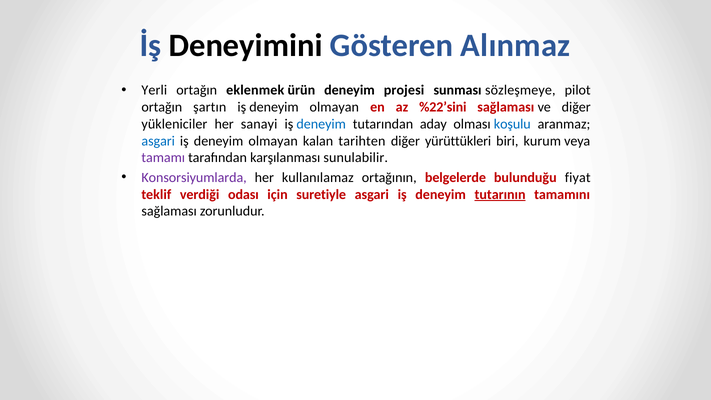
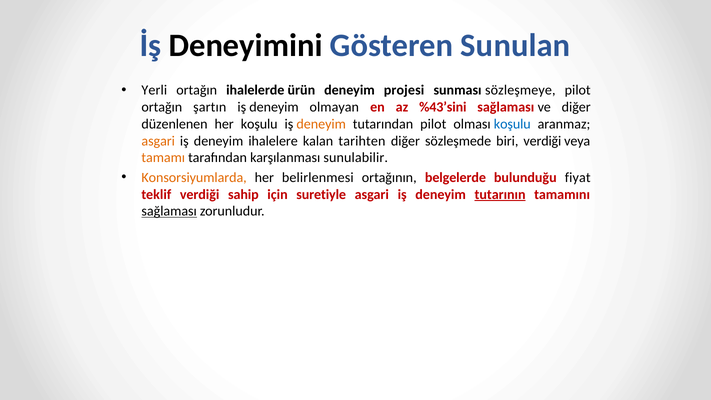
Alınmaz: Alınmaz -> Sunulan (515, 46)
eklenmek: eklenmek -> ihalelerde (255, 90)
%22’sini: %22’sini -> %43’sini (443, 107)
yükleniciler: yükleniciler -> düzenlenen (174, 124)
her sanayi: sanayi -> koşulu (259, 124)
deneyim colour: blue -> orange (321, 124)
tutarından aday: aday -> pilot (433, 124)
asgari colour: blue -> orange (158, 141)
olmayan: olmayan -> ihalelere (273, 141)
yürüttükleri: yürüttükleri -> sözleşmede (458, 141)
biri kurum: kurum -> verdiği (542, 141)
tamamı colour: purple -> orange (163, 158)
Konsorsiyumlarda colour: purple -> orange (194, 177)
kullanılamaz: kullanılamaz -> belirlenmesi (318, 177)
odası: odası -> sahip (243, 194)
sağlaması underline: none -> present (169, 211)
